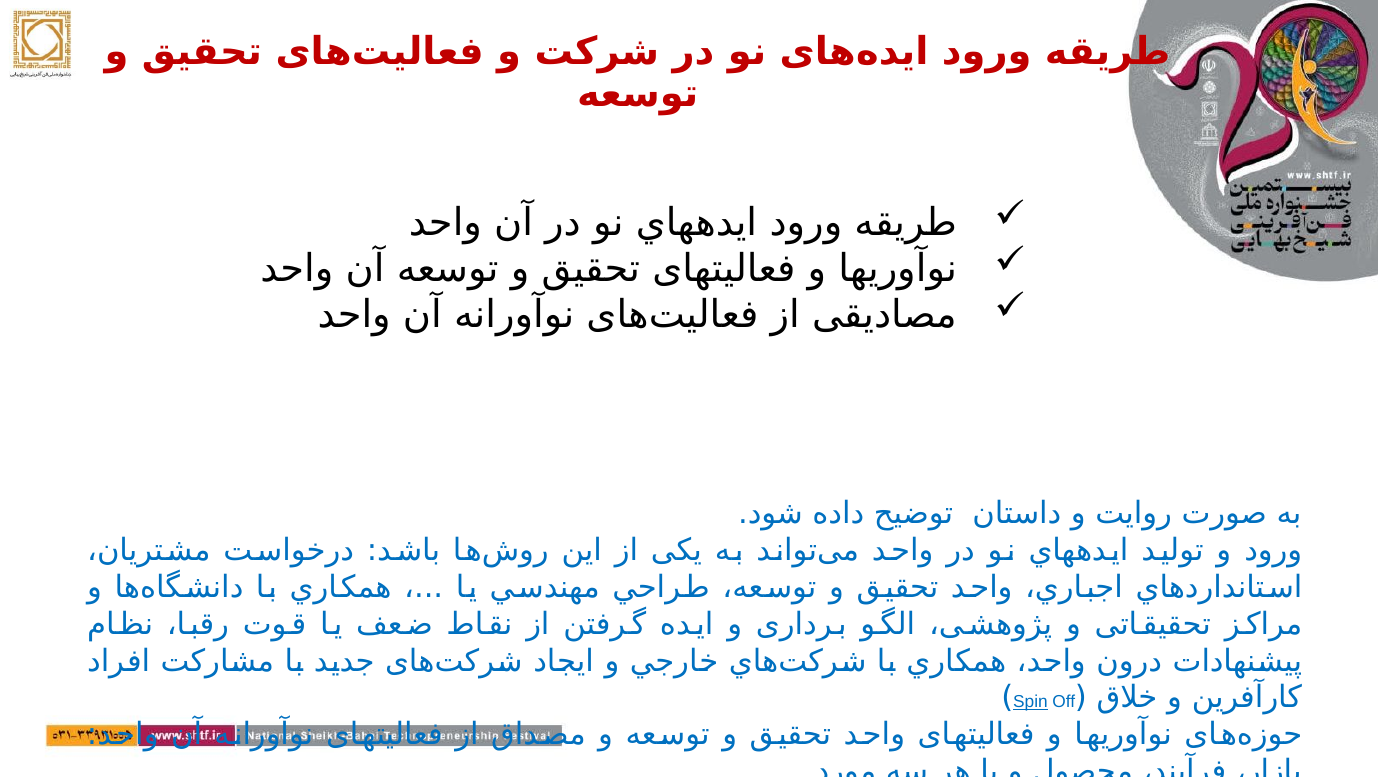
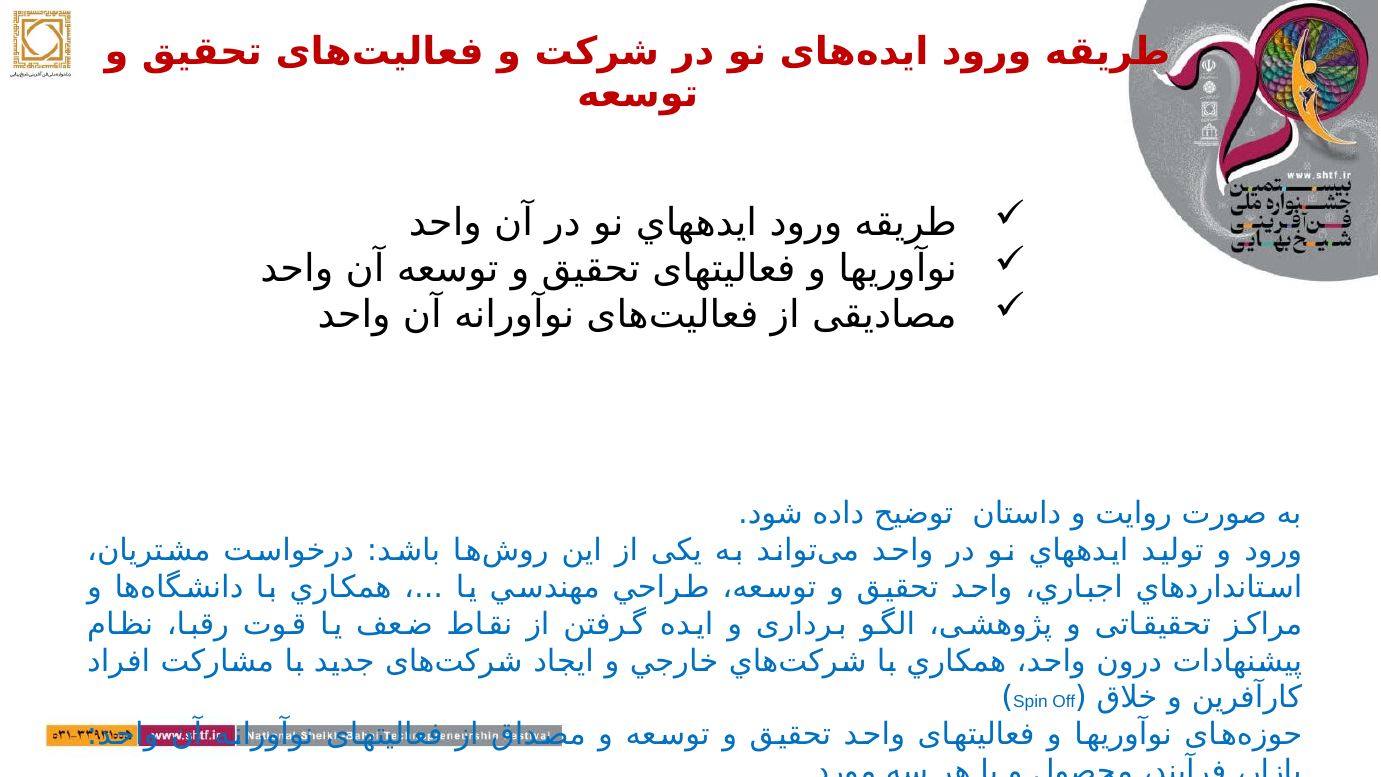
Spin underline: present -> none (1030, 702)
